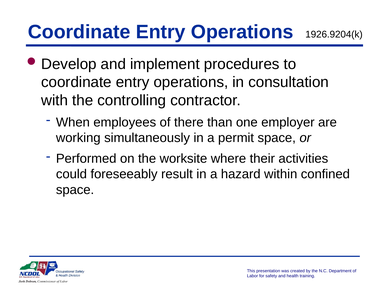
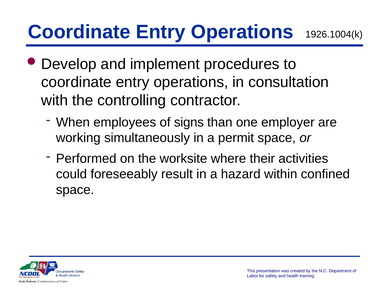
1926.9204(k: 1926.9204(k -> 1926.1004(k (334, 34)
there: there -> signs (189, 122)
